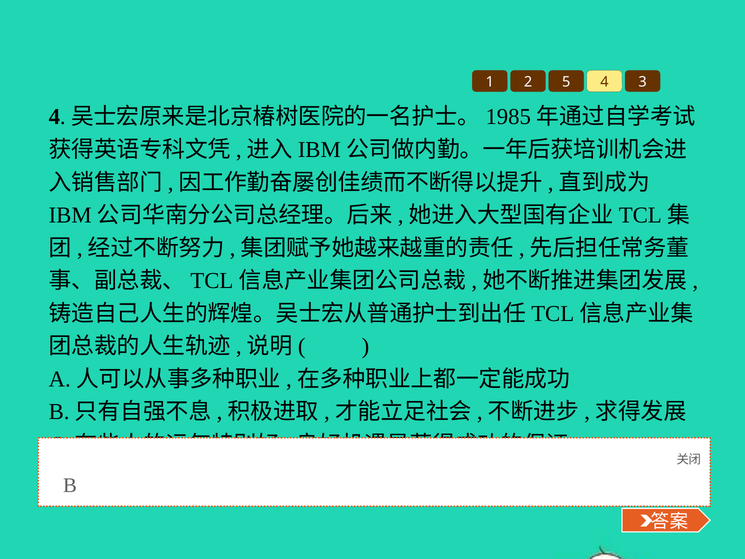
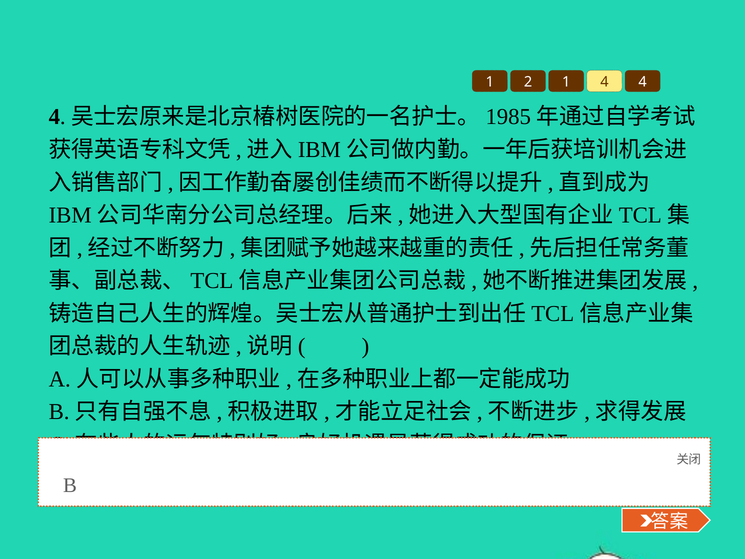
2 5: 5 -> 1 (566, 82)
4 3: 3 -> 4 (643, 82)
